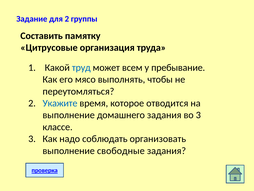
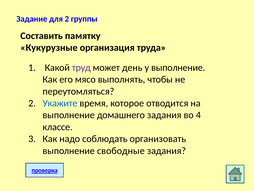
Цитрусовые: Цитрусовые -> Кукурузные (49, 47)
труд colour: blue -> purple (81, 67)
всем: всем -> день (132, 67)
у пребывание: пребывание -> выполнение (178, 67)
во 3: 3 -> 4 (198, 115)
